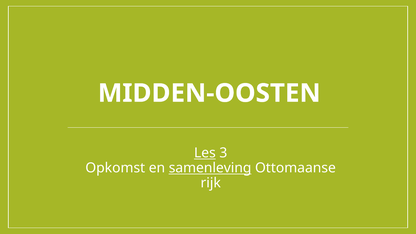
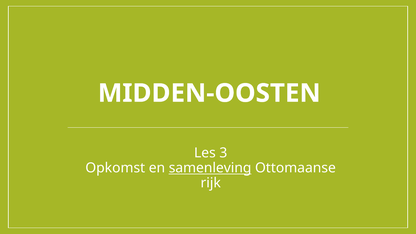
Les underline: present -> none (205, 153)
